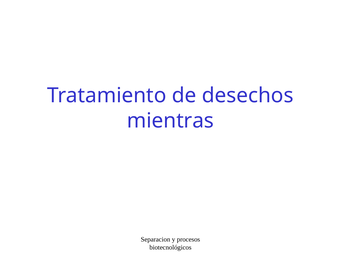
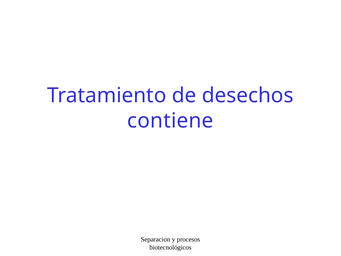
mientras: mientras -> contiene (170, 121)
